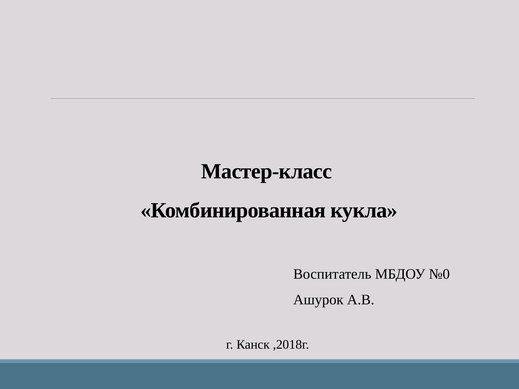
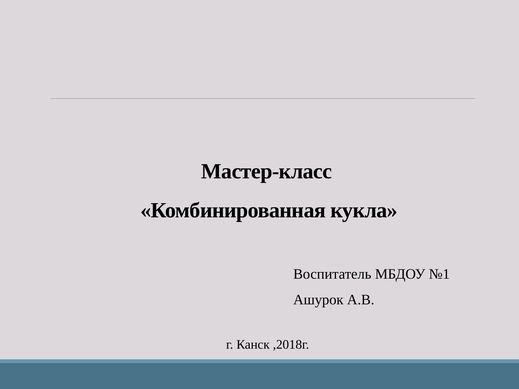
№0: №0 -> №1 (439, 274)
